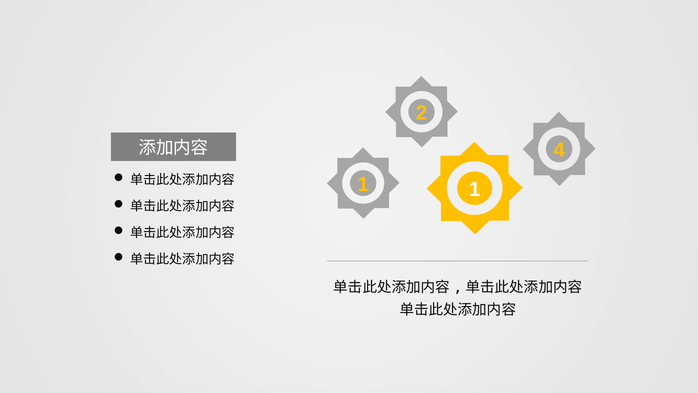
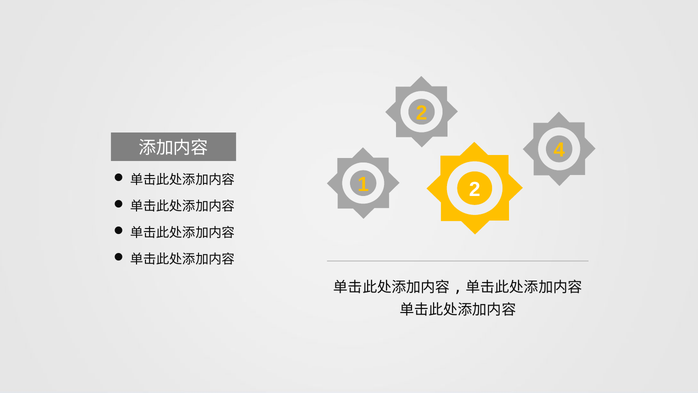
1 1: 1 -> 2 (475, 189)
